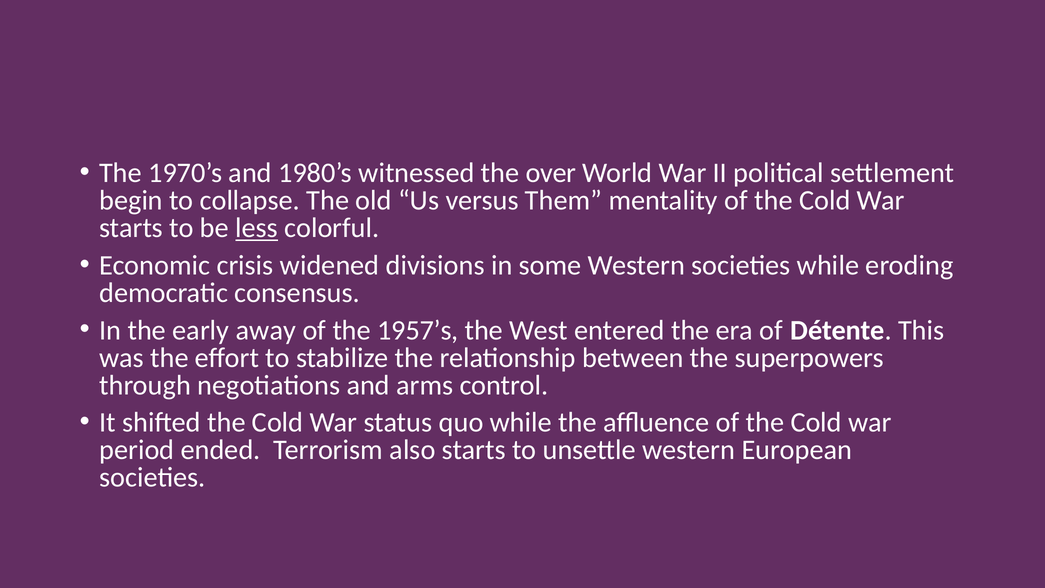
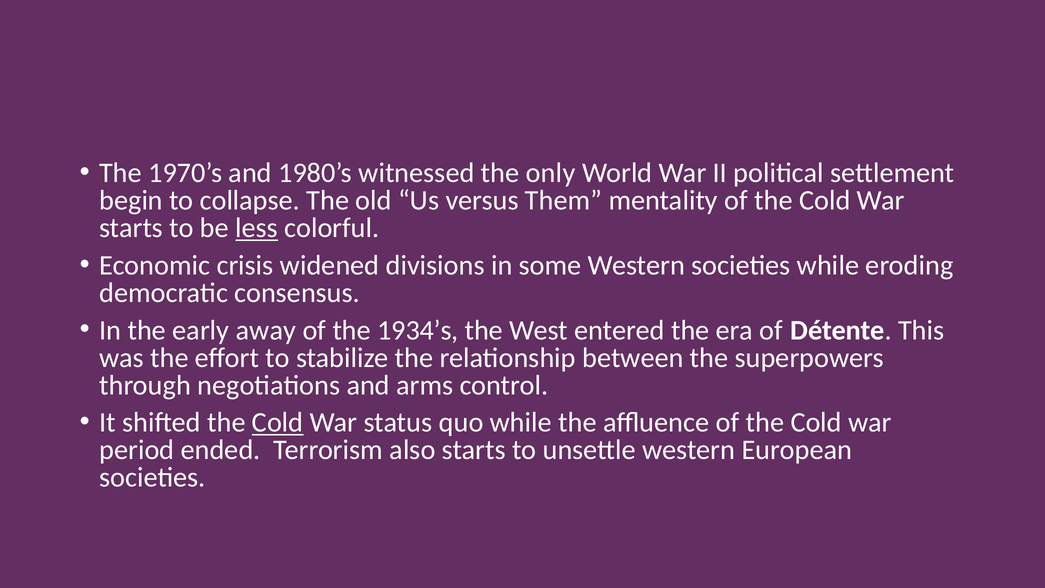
over: over -> only (551, 173)
1957’s: 1957’s -> 1934’s (418, 330)
Cold underline: none -> present (278, 422)
